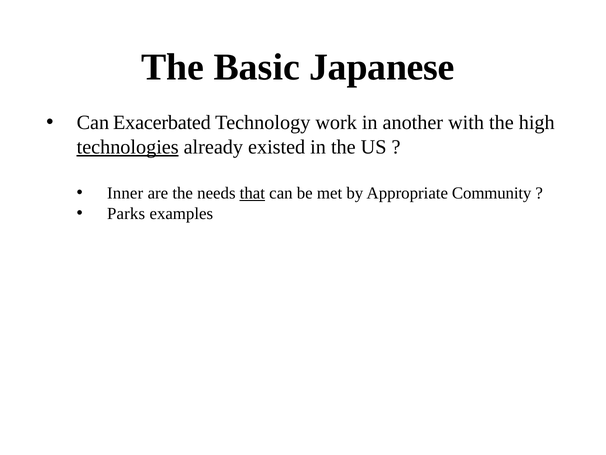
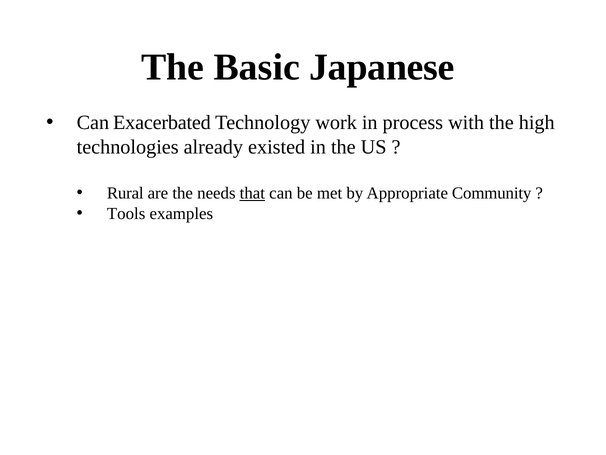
another: another -> process (413, 123)
technologies underline: present -> none (128, 147)
Inner: Inner -> Rural (125, 193)
Parks: Parks -> Tools (126, 213)
